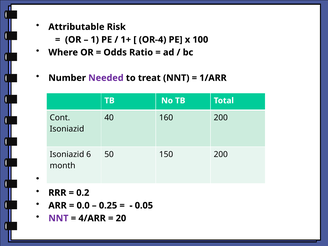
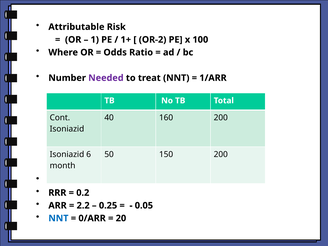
OR-4: OR-4 -> OR-2 (153, 40)
0.0: 0.0 -> 2.2 (83, 206)
NNT colour: purple -> blue (58, 218)
4/ARR: 4/ARR -> 0/ARR (92, 218)
